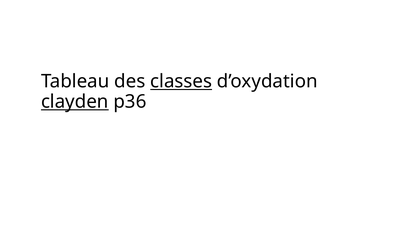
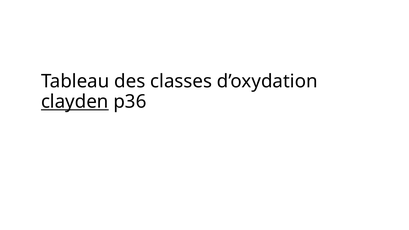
classes underline: present -> none (181, 82)
